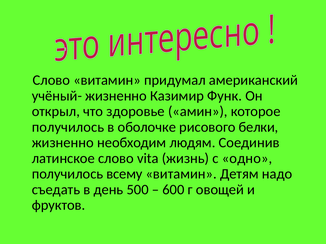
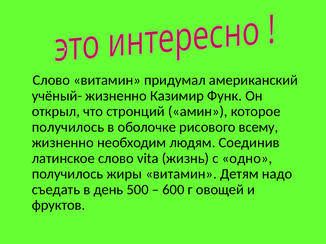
здоровье: здоровье -> стронций (136, 112)
белки: белки -> всему (258, 127)
всему: всему -> жиры (124, 174)
